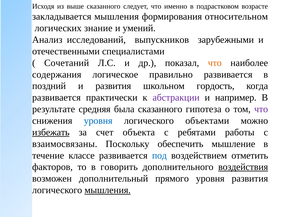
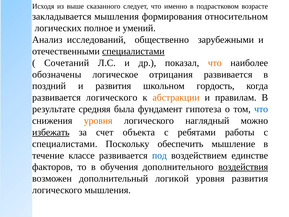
знание: знание -> полное (98, 28)
выпускников: выпускников -> общественно (162, 40)
специалистами underline: none -> present (133, 51)
содержания: содержания -> обозначены (57, 74)
правильно: правильно -> отрицания (171, 74)
развивается практически: практически -> логического (112, 97)
абстракции colour: purple -> orange (176, 97)
например: например -> правилам (236, 97)
была сказанного: сказанного -> фундамент (160, 109)
что colour: purple -> blue (261, 109)
уровня colour: blue -> orange (98, 121)
объектами: объектами -> наглядный (207, 121)
взаимосвязаны: взаимосвязаны -> специалистами (65, 144)
отметить: отметить -> единстве (250, 155)
говорить: говорить -> обучения (119, 167)
прямого: прямого -> логикой (172, 178)
мышления underline: present -> none (108, 190)
